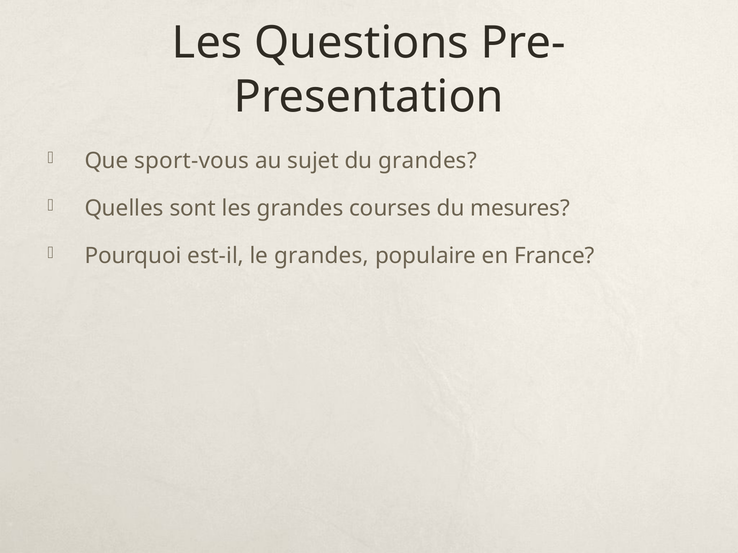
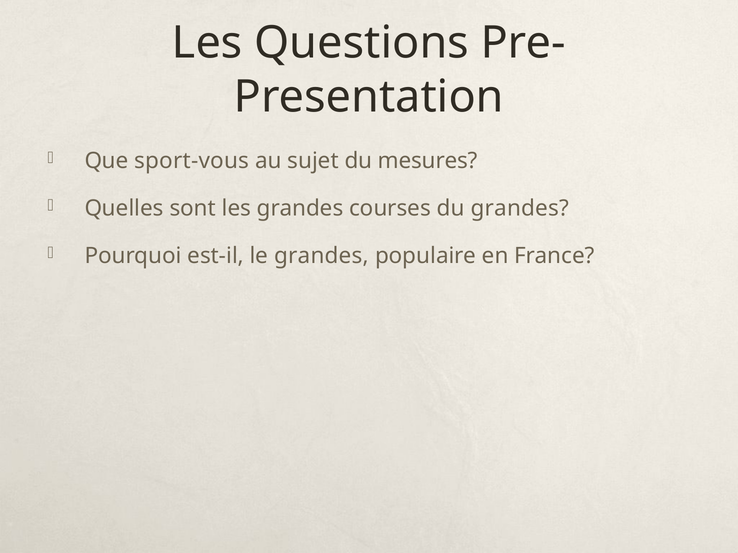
du grandes: grandes -> mesures (428, 161)
du mesures: mesures -> grandes (520, 209)
